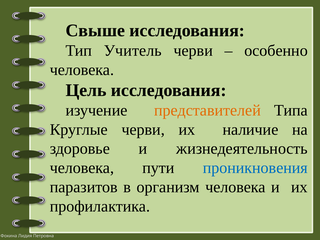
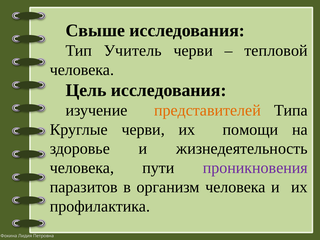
особенно: особенно -> тепловой (276, 51)
наличие: наличие -> помощи (250, 129)
проникновения colour: blue -> purple (255, 168)
